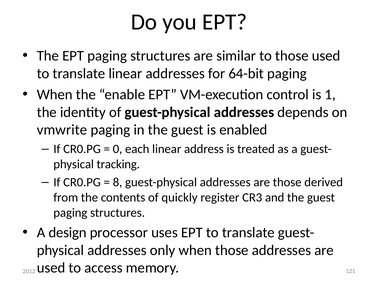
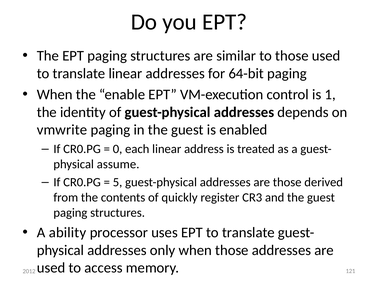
tracking: tracking -> assume (118, 164)
8: 8 -> 5 (118, 182)
design: design -> ability (68, 232)
